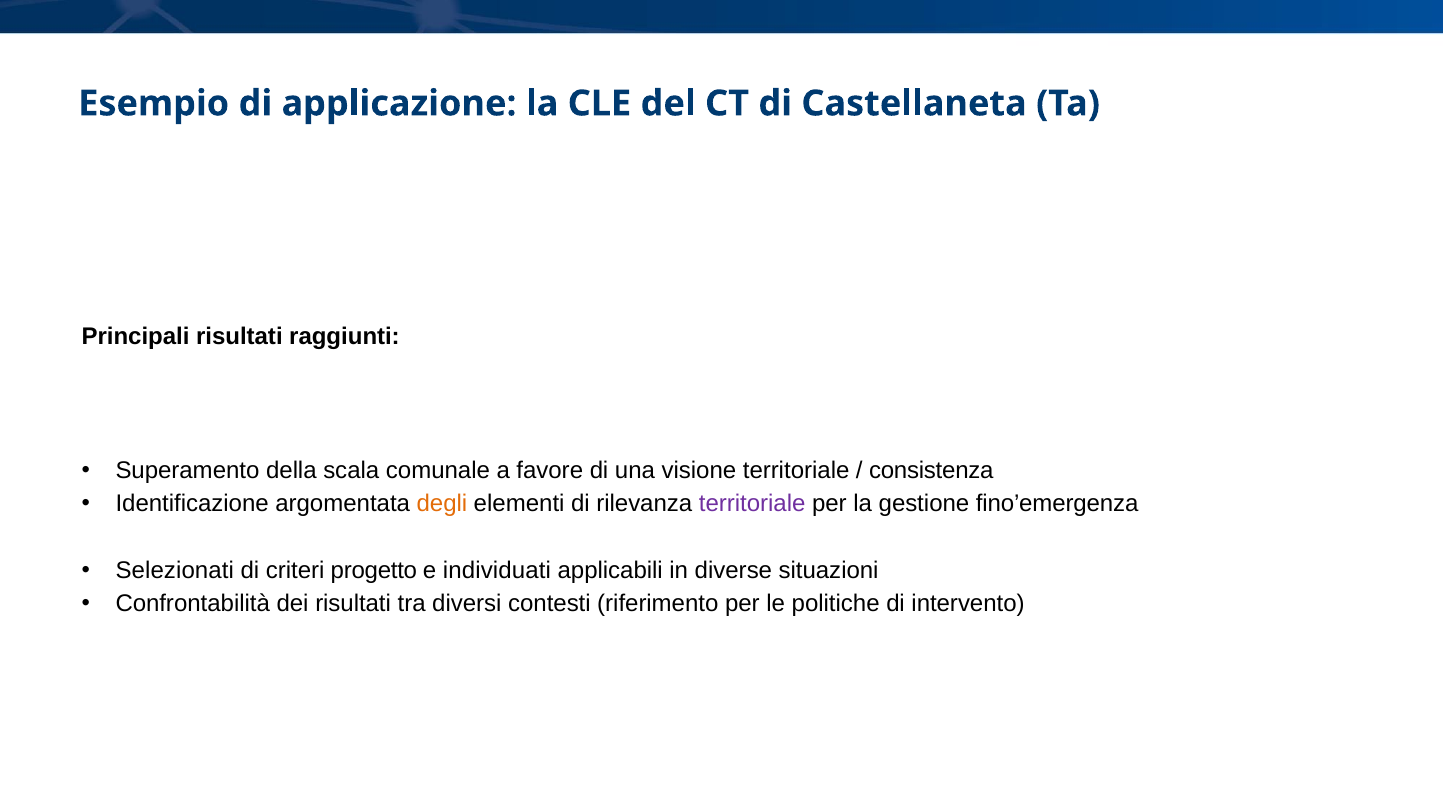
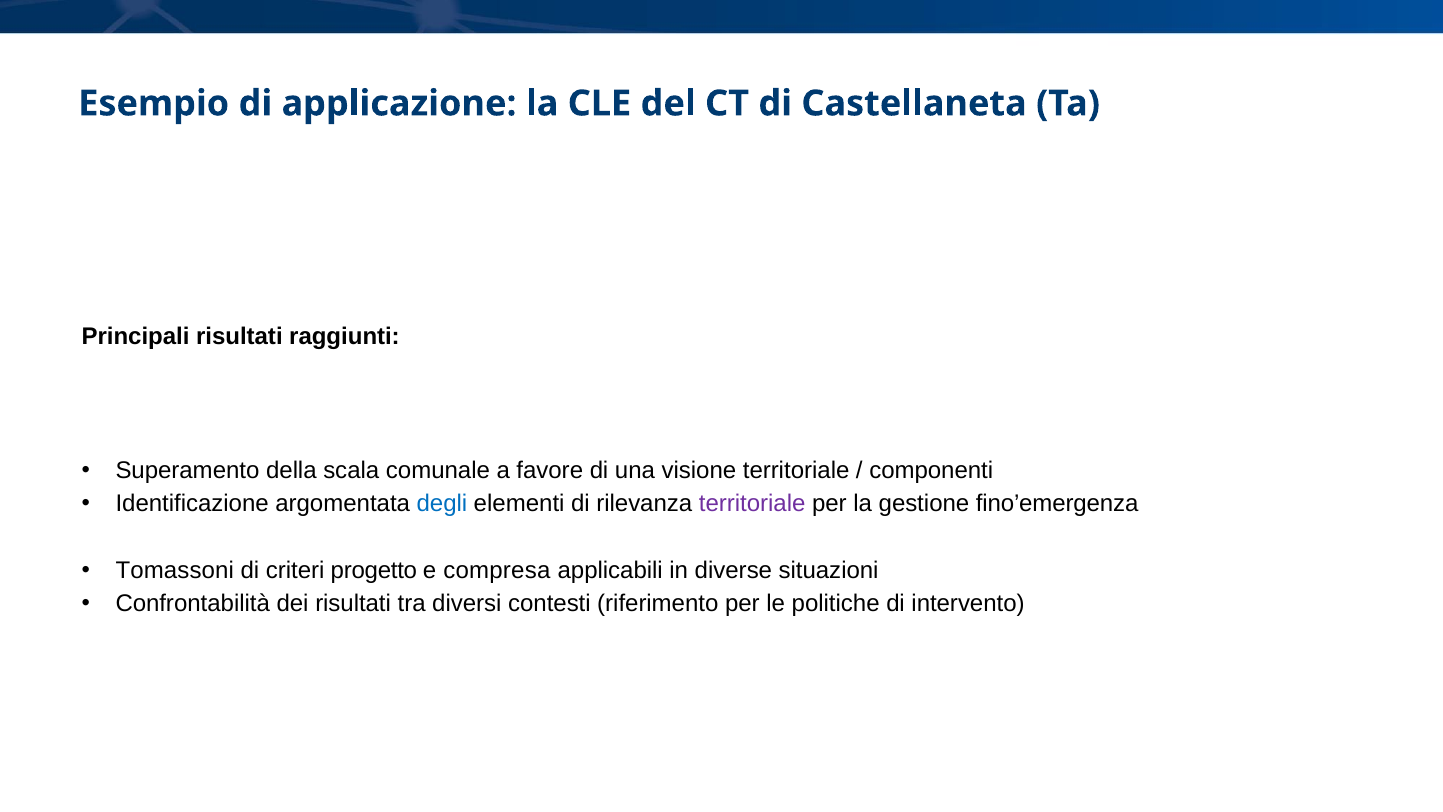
consistenza: consistenza -> componenti (931, 470)
degli colour: orange -> blue (442, 503)
Selezionati: Selezionati -> Tomassoni (175, 570)
individuati: individuati -> compresa (497, 570)
